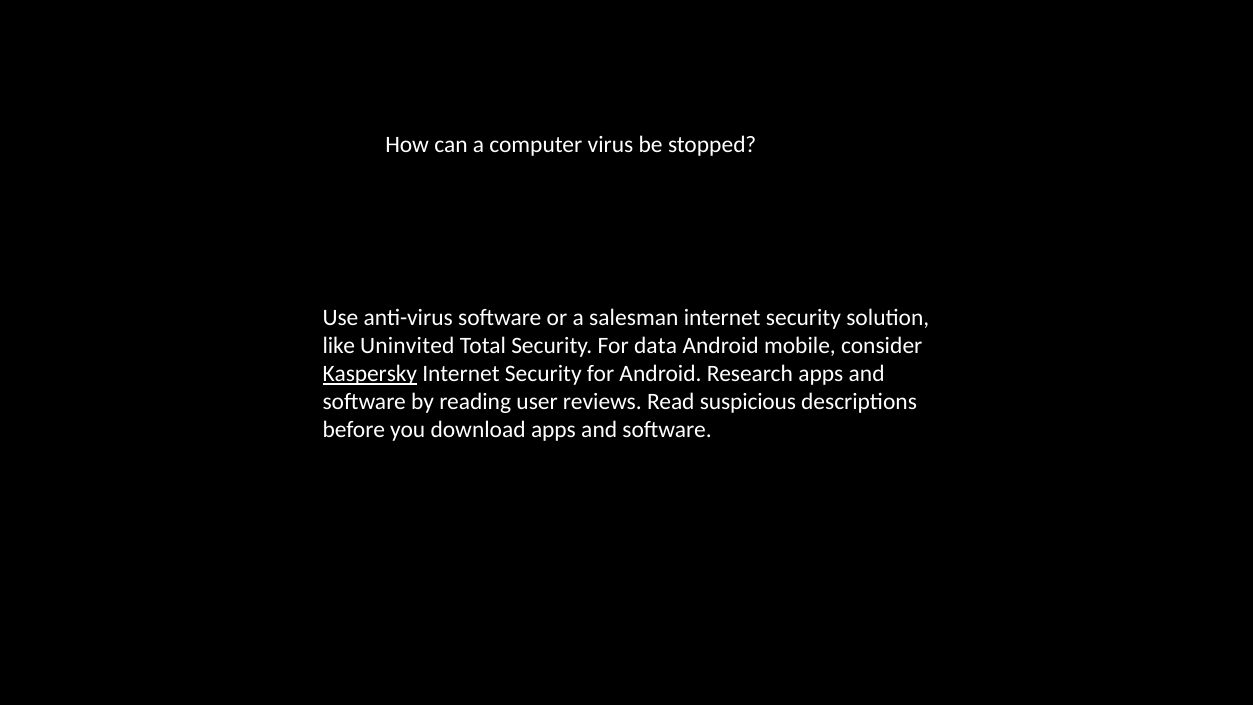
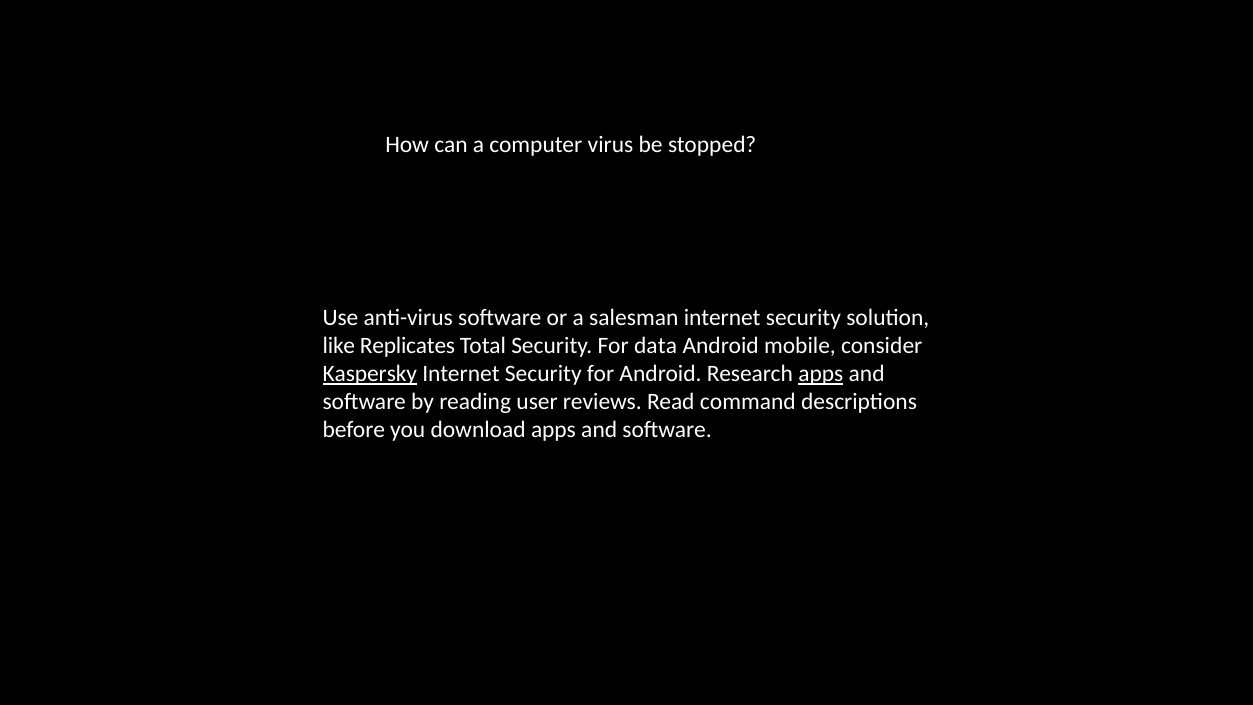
Uninvited: Uninvited -> Replicates (408, 346)
apps underline: none -> present (821, 374)
suspicious: suspicious -> command (748, 402)
